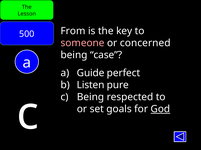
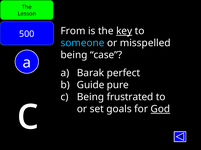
key underline: none -> present (124, 31)
someone colour: pink -> light blue (83, 43)
concerned: concerned -> misspelled (145, 43)
Guide: Guide -> Barak (91, 73)
Listen: Listen -> Guide (91, 85)
respected: respected -> frustrated (130, 97)
